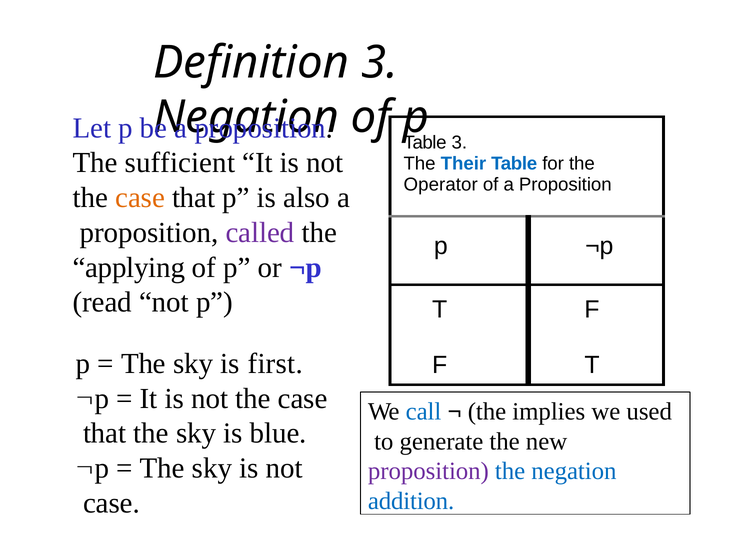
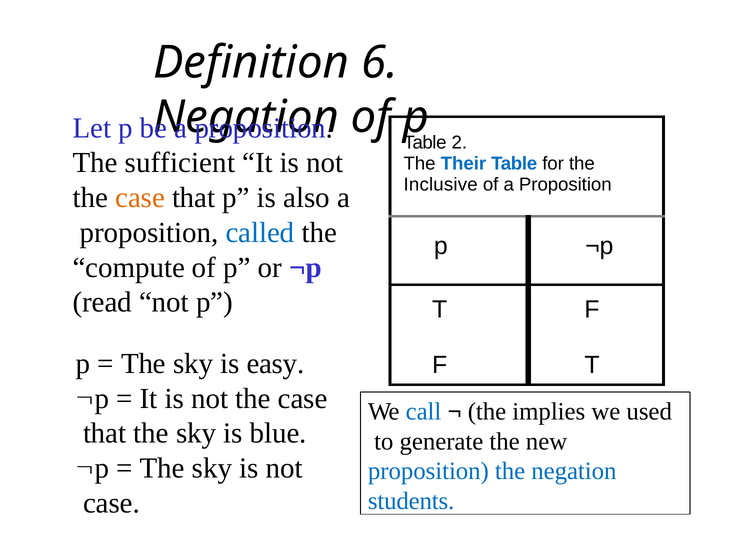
Definition 3: 3 -> 6 (380, 62)
3: 3 -> 2 (459, 143)
Operator: Operator -> Inclusive (441, 184)
called colour: purple -> blue (260, 232)
applying: applying -> compute (129, 267)
first: first -> easy (276, 363)
proposition colour: purple -> blue (428, 471)
addition: addition -> students (411, 501)
